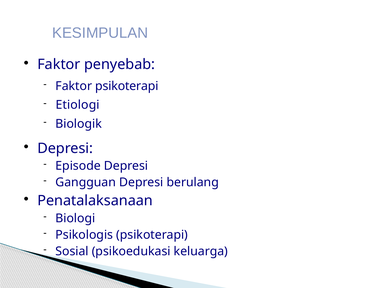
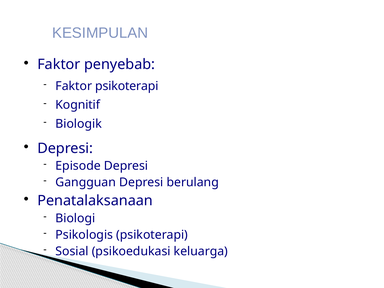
Etiologi: Etiologi -> Kognitif (78, 105)
